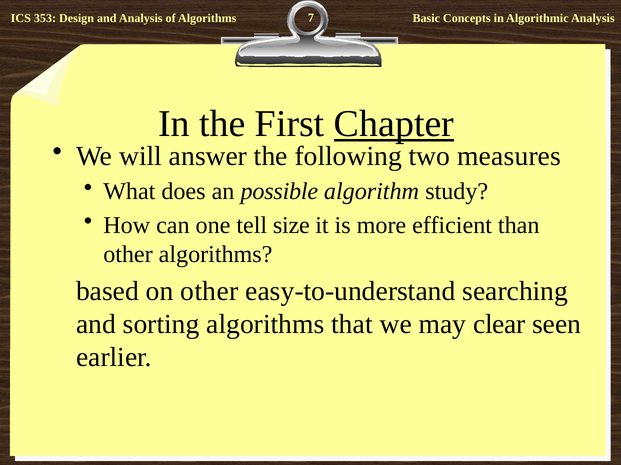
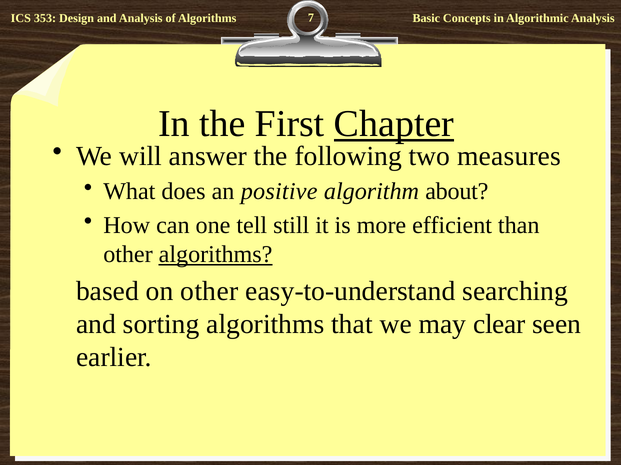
possible: possible -> positive (279, 192)
study: study -> about (457, 192)
size: size -> still (291, 226)
algorithms underline: none -> present (216, 255)
